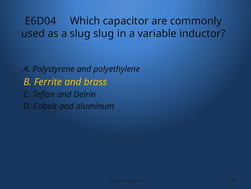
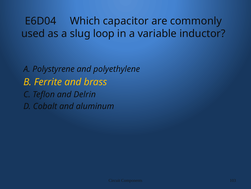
slug slug: slug -> loop (104, 33)
